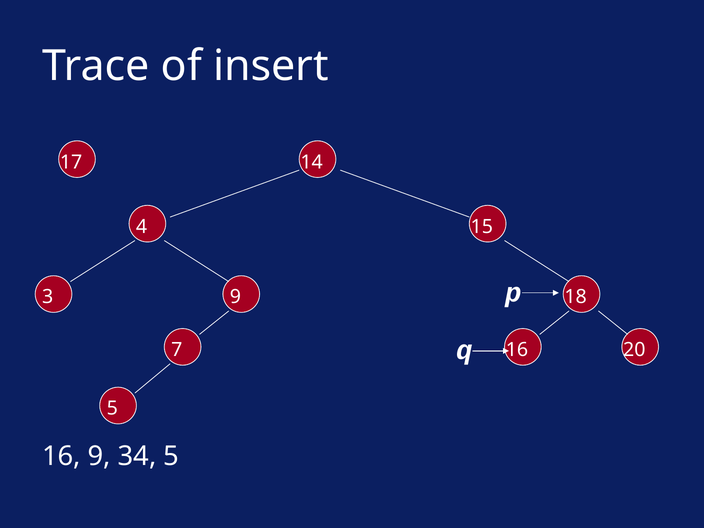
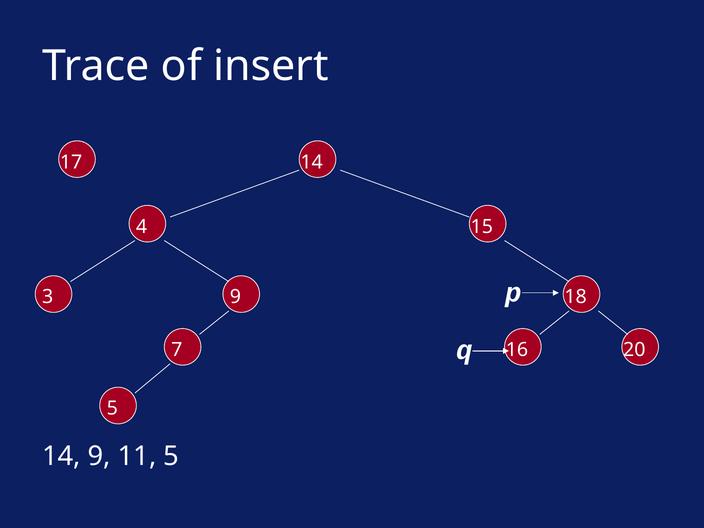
16: 16 -> 14 (61, 456)
34: 34 -> 11 (137, 456)
